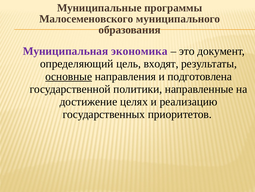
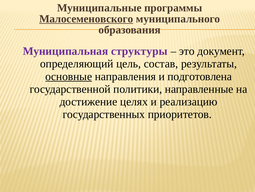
Малосеменовского underline: none -> present (86, 19)
экономика: экономика -> структуры (139, 51)
входят: входят -> состав (161, 64)
